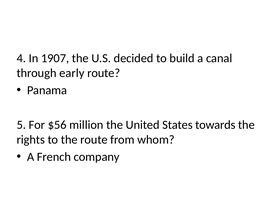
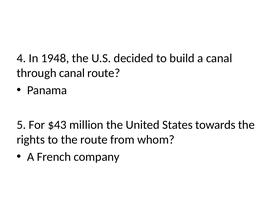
1907: 1907 -> 1948 (55, 58)
through early: early -> canal (72, 73)
$56: $56 -> $43 (57, 125)
